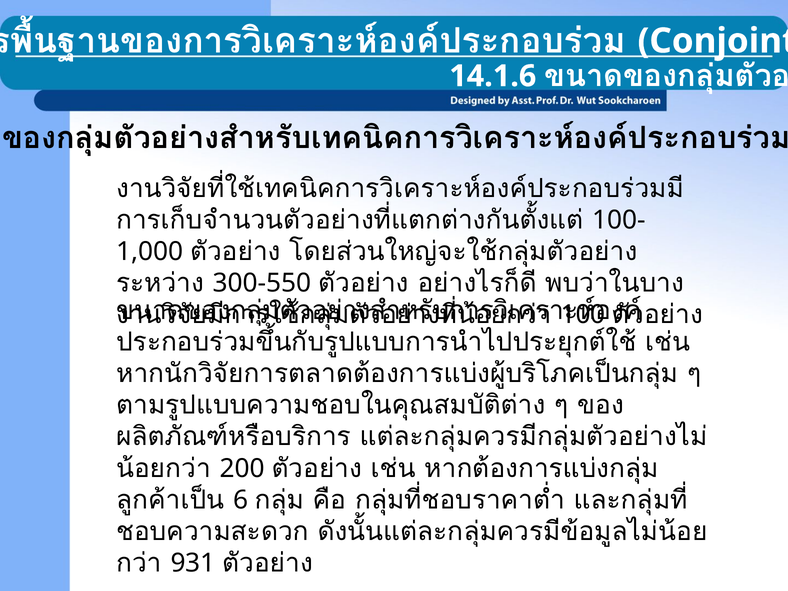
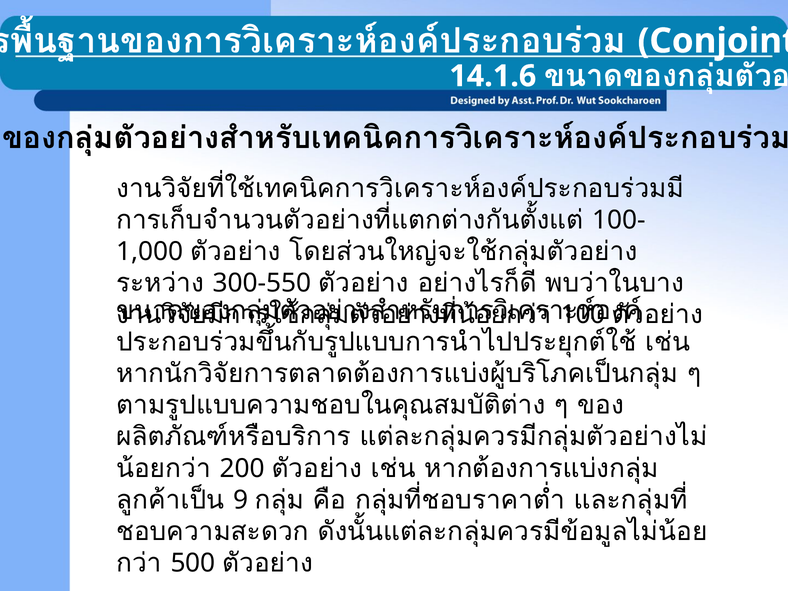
6: 6 -> 9 (241, 500)
931: 931 -> 500 (193, 563)
